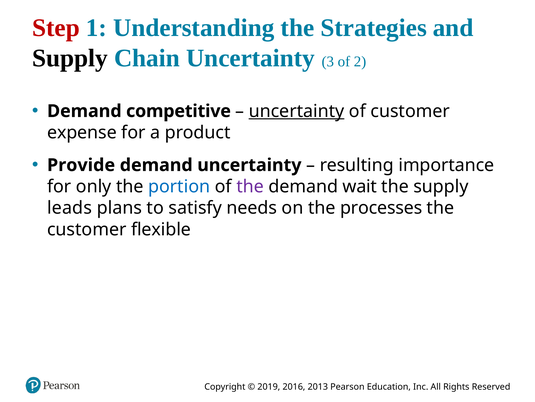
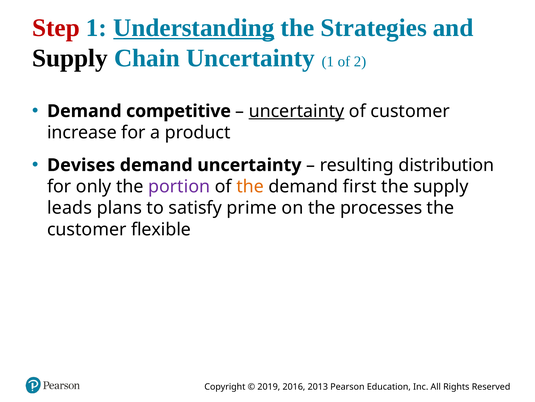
Understanding underline: none -> present (194, 28)
Uncertainty 3: 3 -> 1 (328, 61)
expense: expense -> increase (82, 132)
Provide: Provide -> Devises (81, 165)
importance: importance -> distribution (446, 165)
portion colour: blue -> purple (179, 186)
the colour: purple -> orange (250, 186)
wait: wait -> first (360, 186)
needs: needs -> prime (252, 208)
